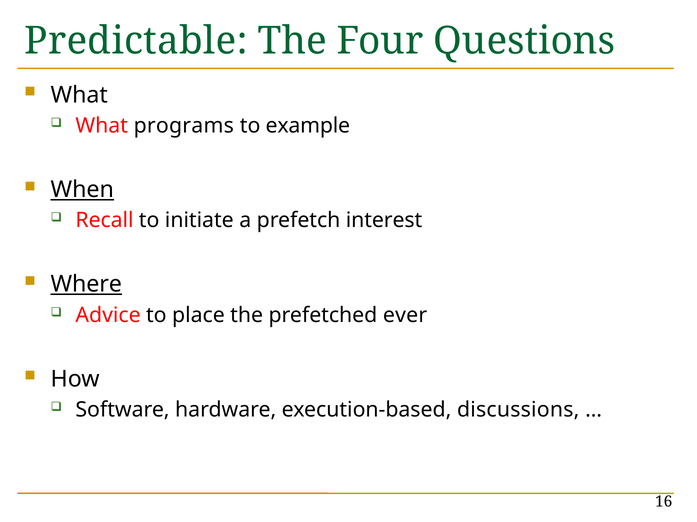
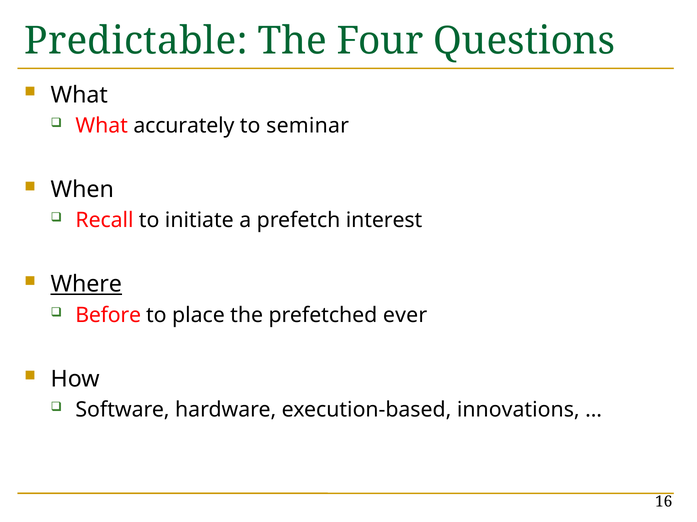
programs: programs -> accurately (184, 126)
example: example -> seminar (308, 126)
When underline: present -> none (82, 190)
Advice: Advice -> Before (108, 316)
discussions: discussions -> innovations (518, 410)
